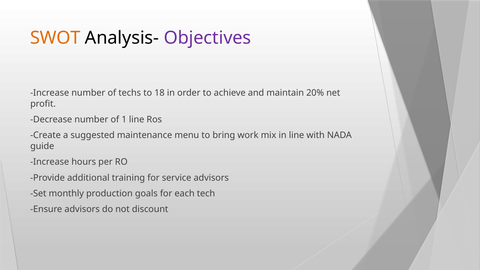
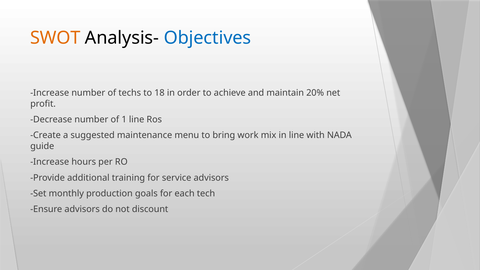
Objectives colour: purple -> blue (208, 38)
